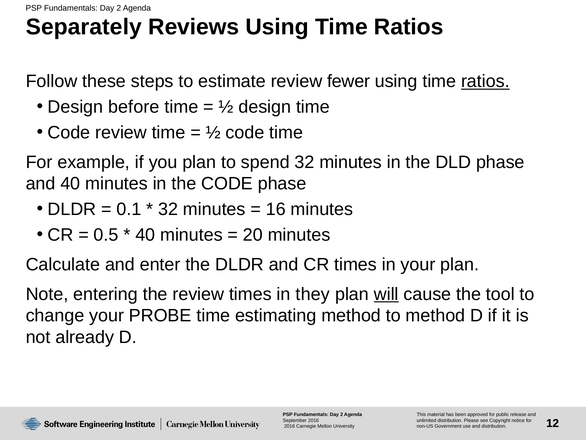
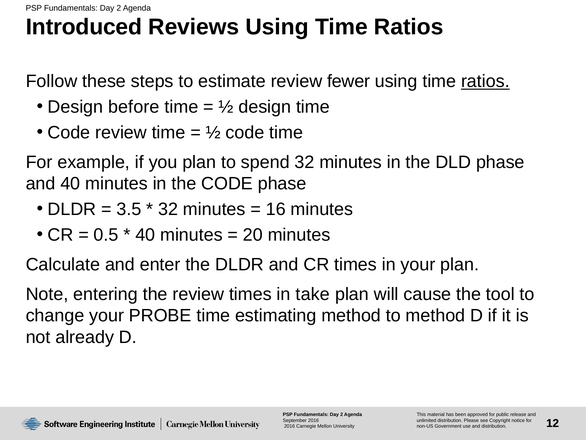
Separately: Separately -> Introduced (84, 27)
0.1: 0.1 -> 3.5 (129, 209)
they: they -> take (313, 294)
will underline: present -> none (386, 294)
